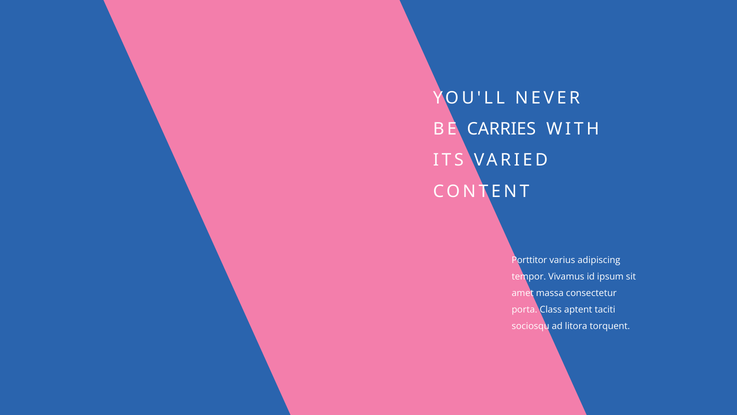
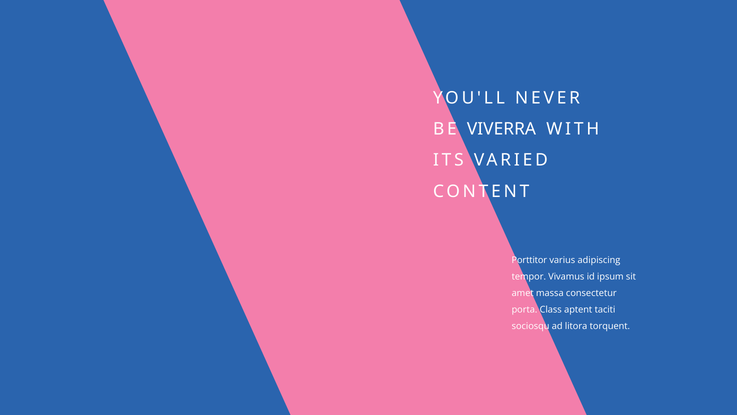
CARRIES: CARRIES -> VIVERRA (501, 129)
